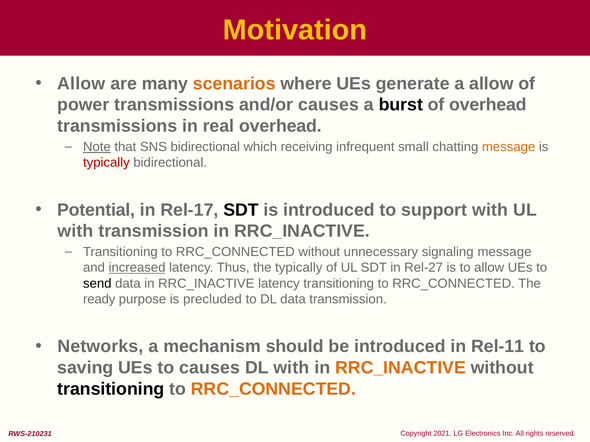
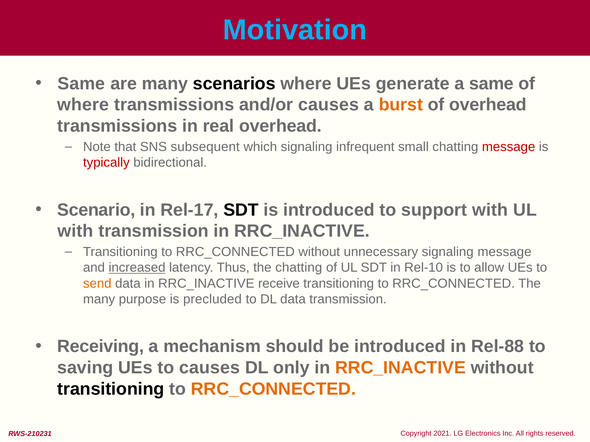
Motivation colour: yellow -> light blue (295, 30)
Allow: Allow -> Same (81, 84)
scenarios colour: orange -> black (234, 84)
a allow: allow -> same (491, 84)
power: power -> where (83, 105)
burst colour: black -> orange (401, 105)
Note underline: present -> none (97, 147)
SNS bidirectional: bidirectional -> subsequent (205, 147)
which receiving: receiving -> signaling (307, 147)
message colour: orange -> red (509, 147)
Potential: Potential -> Scenario (96, 210)
the typically: typically -> chatting (299, 268)
Rel-27: Rel-27 -> Rel-10 (424, 268)
send colour: black -> orange (97, 284)
RRC_INACTIVE latency: latency -> receive (279, 284)
ready: ready -> many (99, 299)
Networks: Networks -> Receiving (101, 347)
Rel-11: Rel-11 -> Rel-88 (498, 347)
DL with: with -> only (291, 368)
